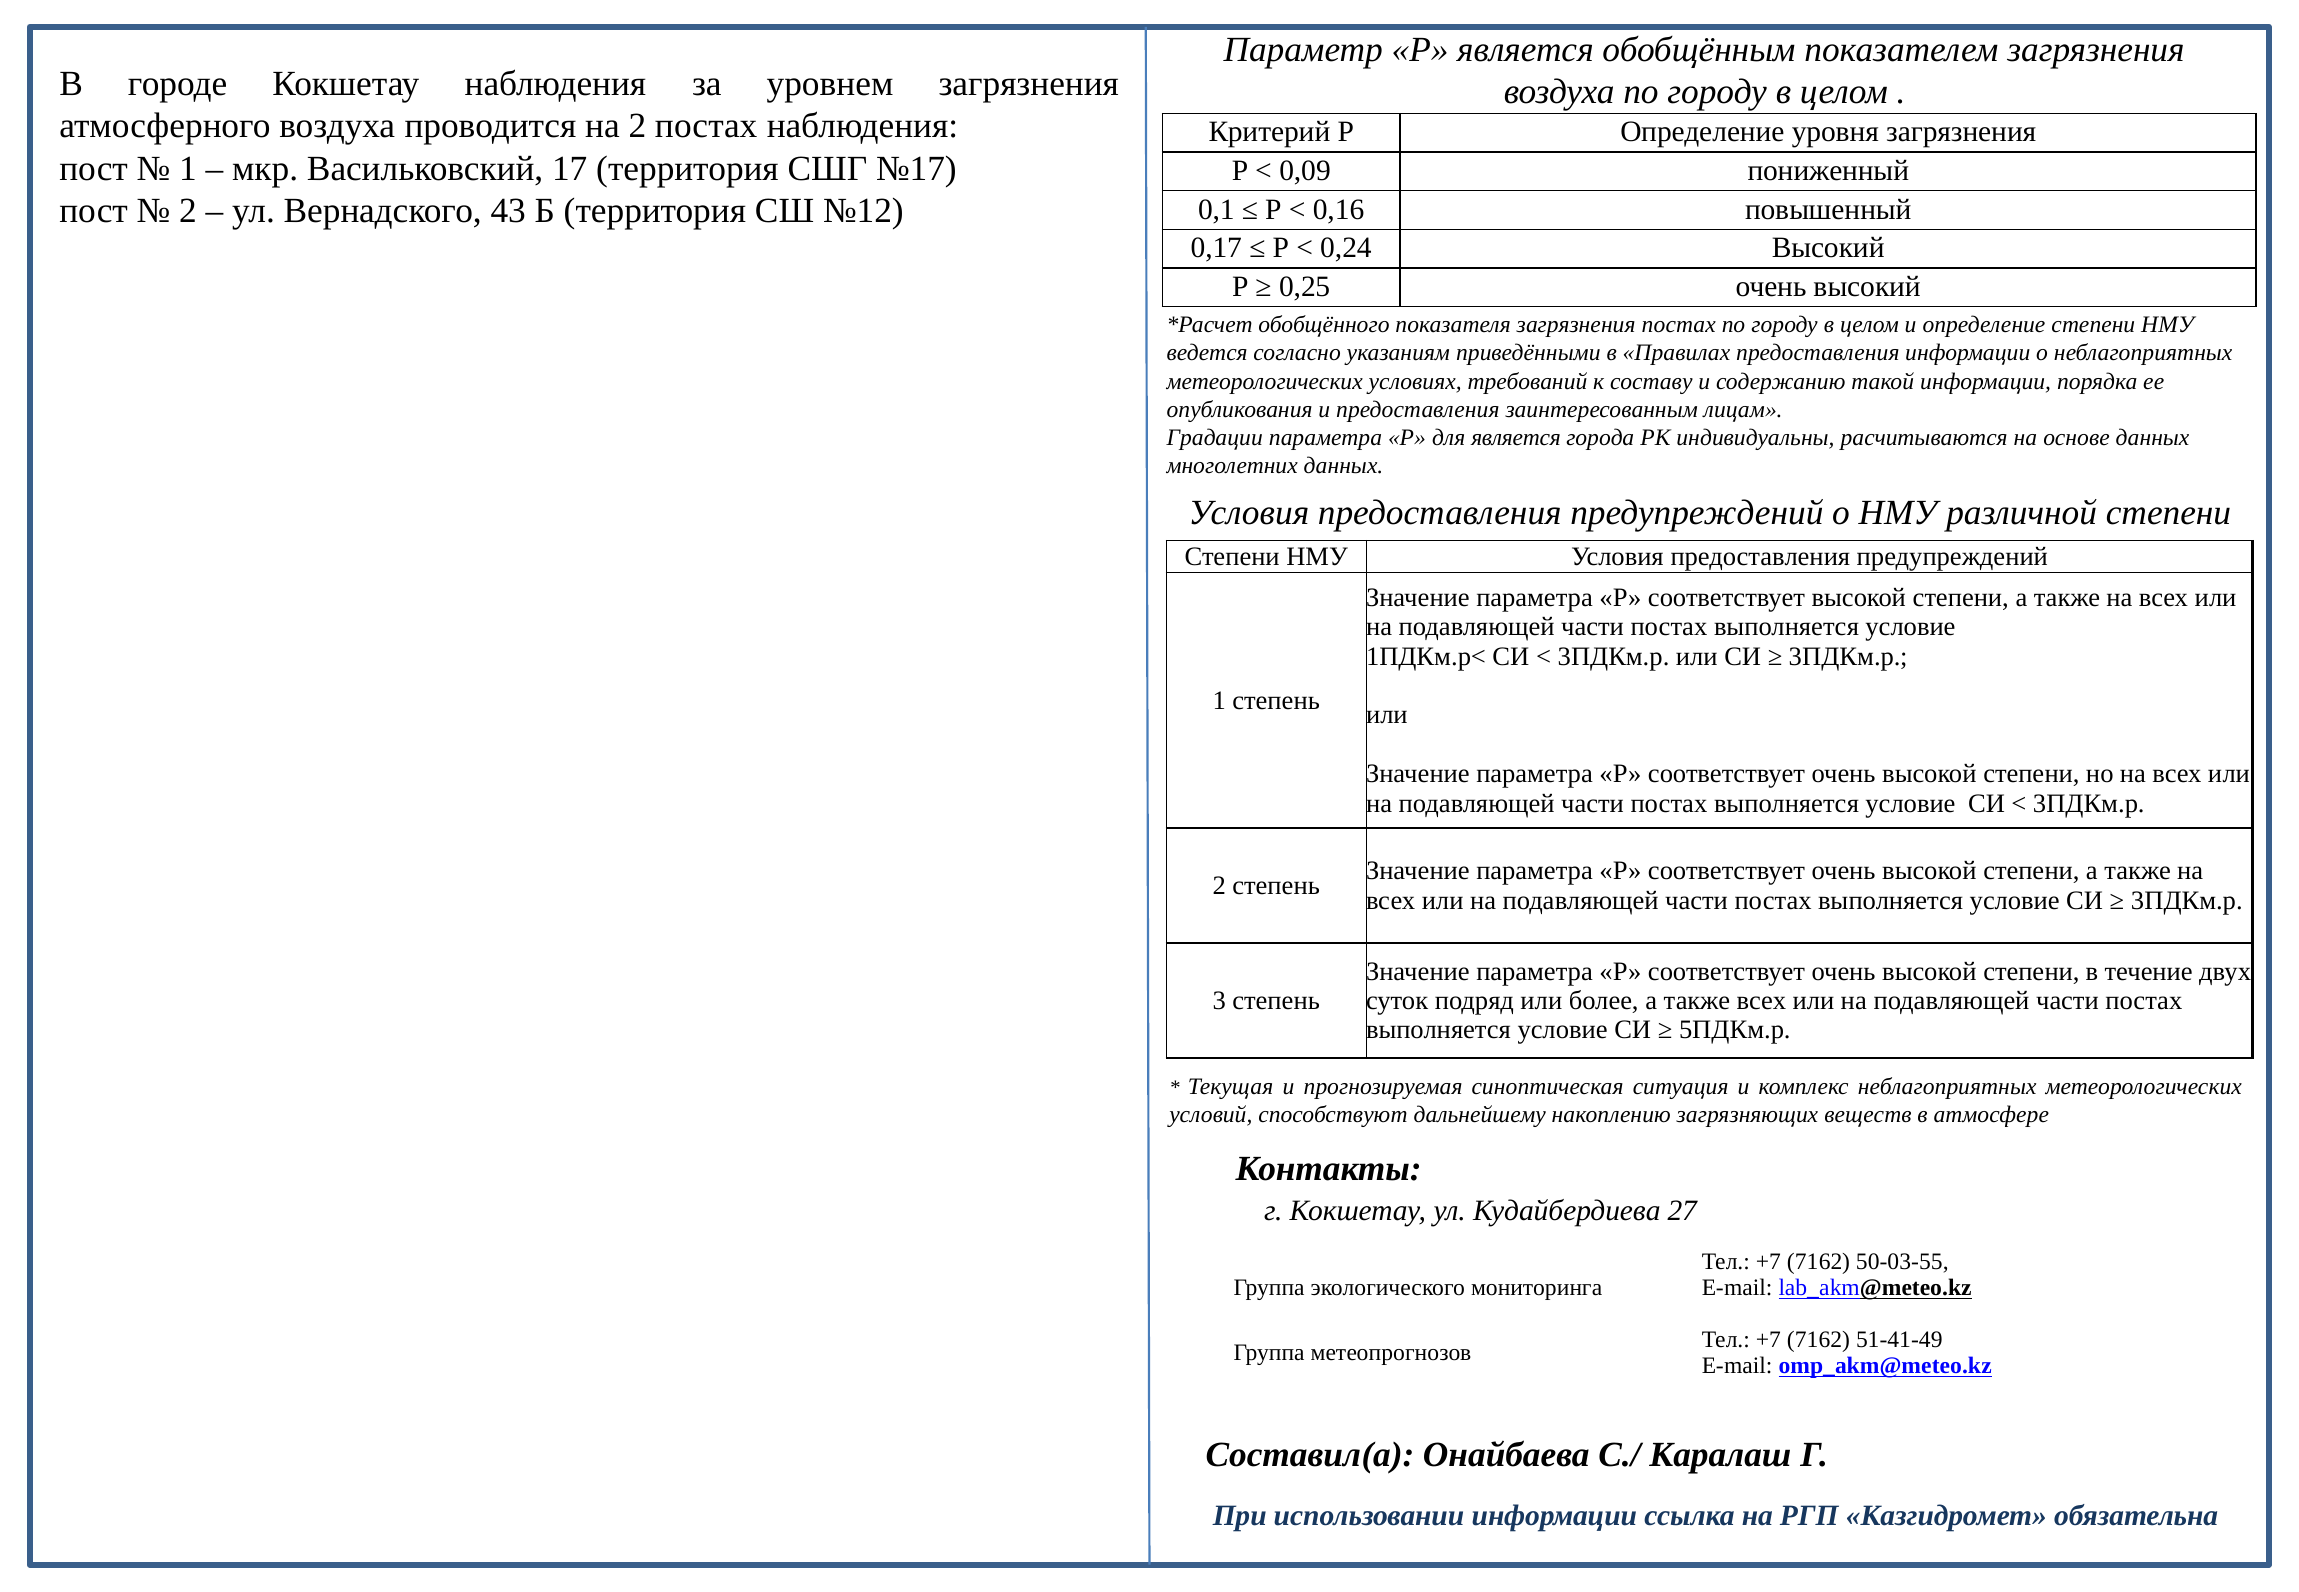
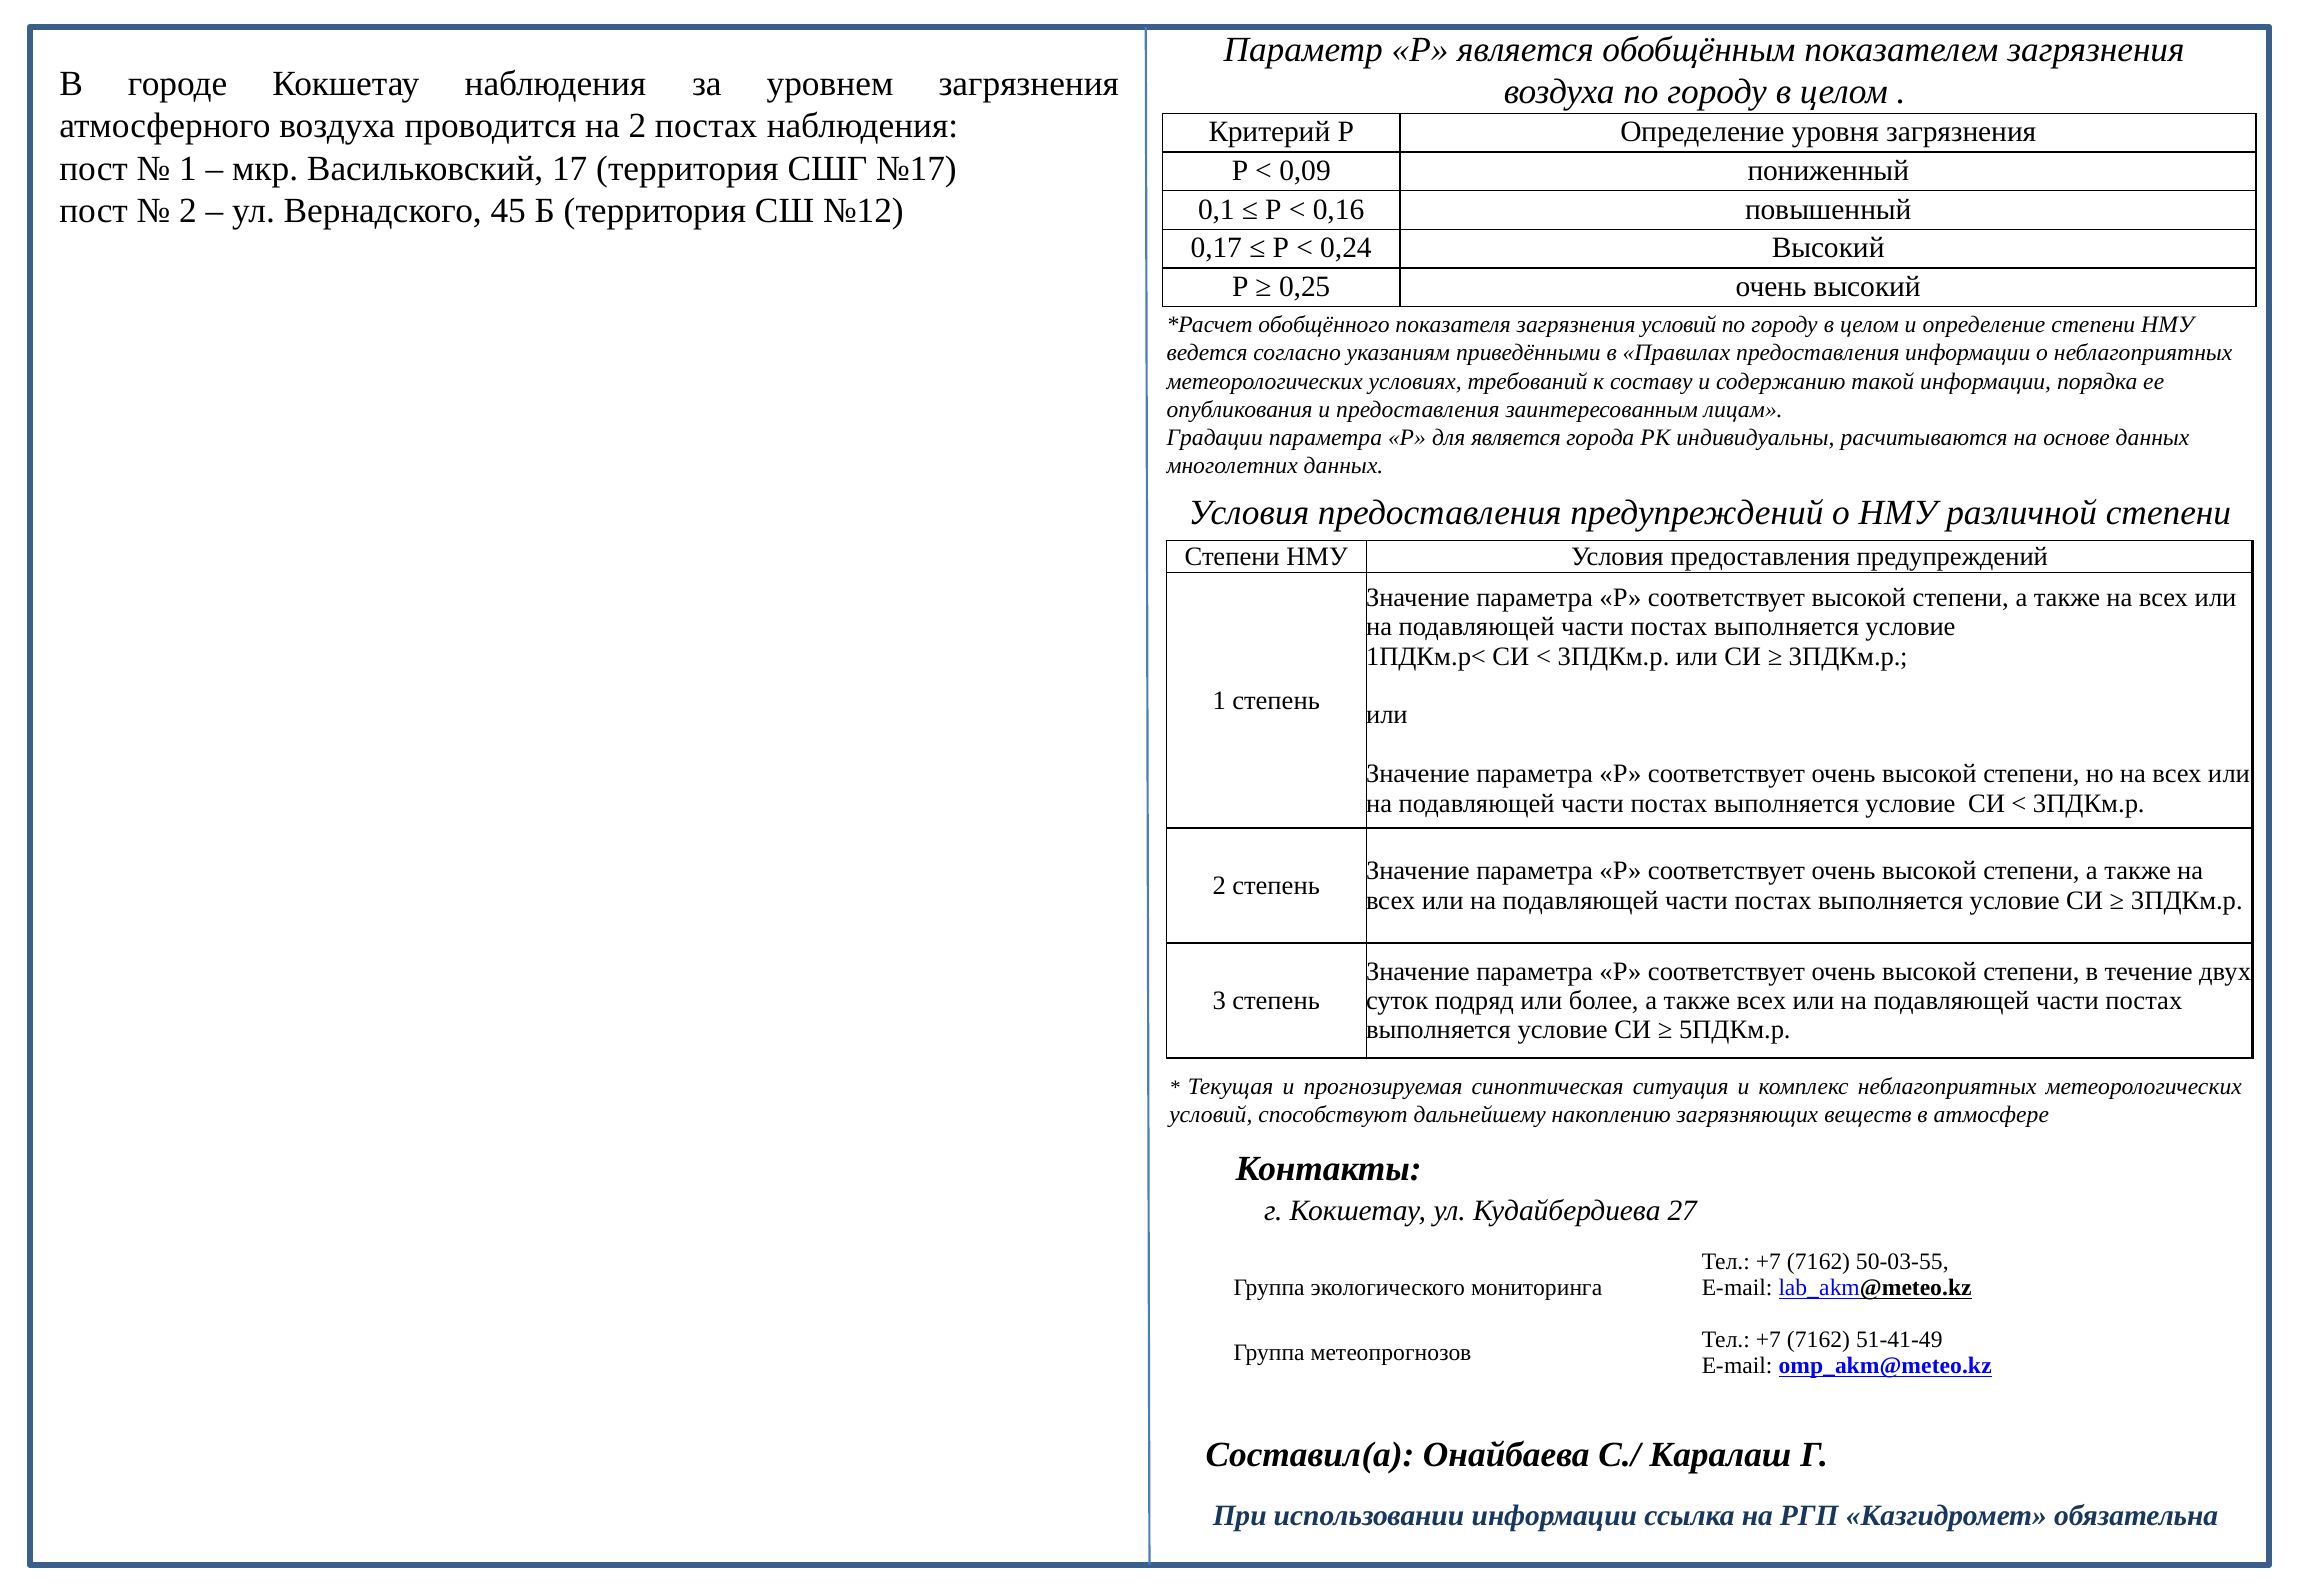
43: 43 -> 45 (508, 211)
загрязнения постах: постах -> условий (1679, 325)
